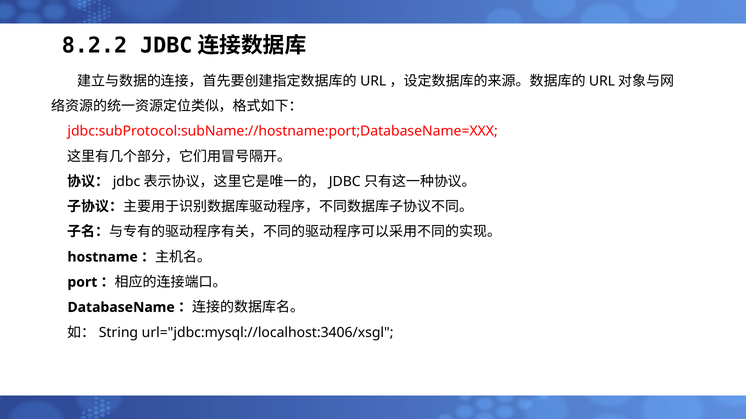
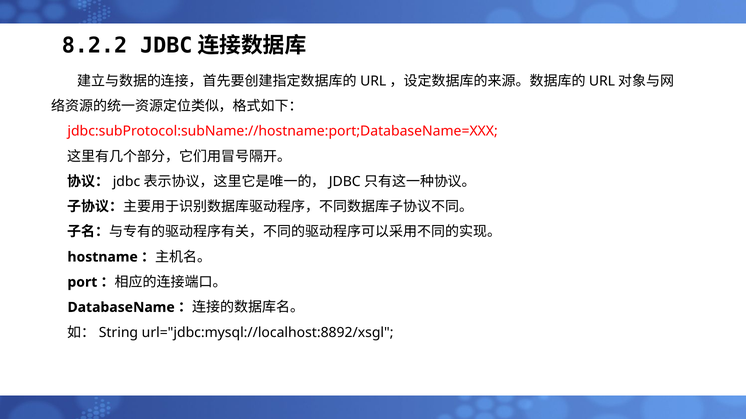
url="jdbc:mysql://localhost:3406/xsgl: url="jdbc:mysql://localhost:3406/xsgl -> url="jdbc:mysql://localhost:8892/xsgl (268, 333)
